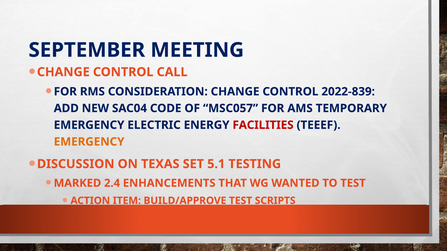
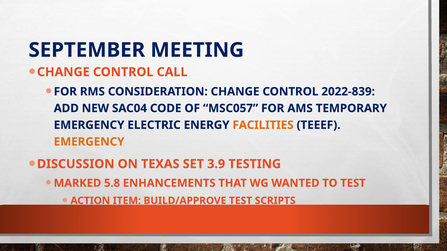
FACILITIES colour: red -> orange (263, 125)
5.1: 5.1 -> 3.9 (216, 164)
2.4: 2.4 -> 5.8 (112, 183)
